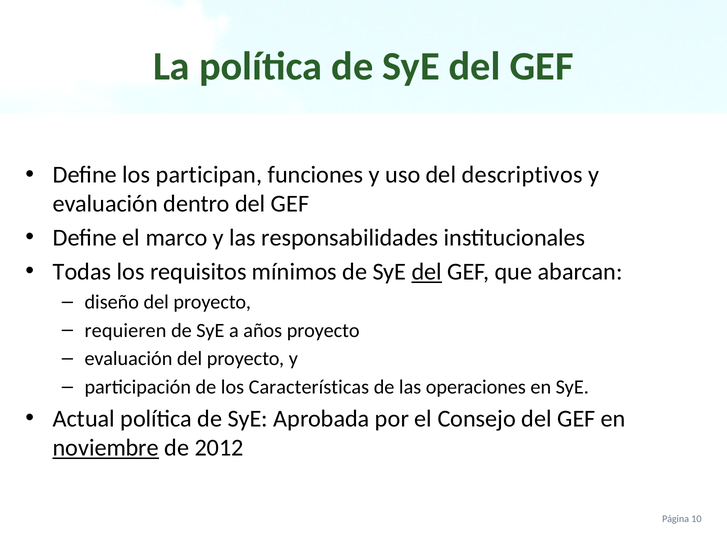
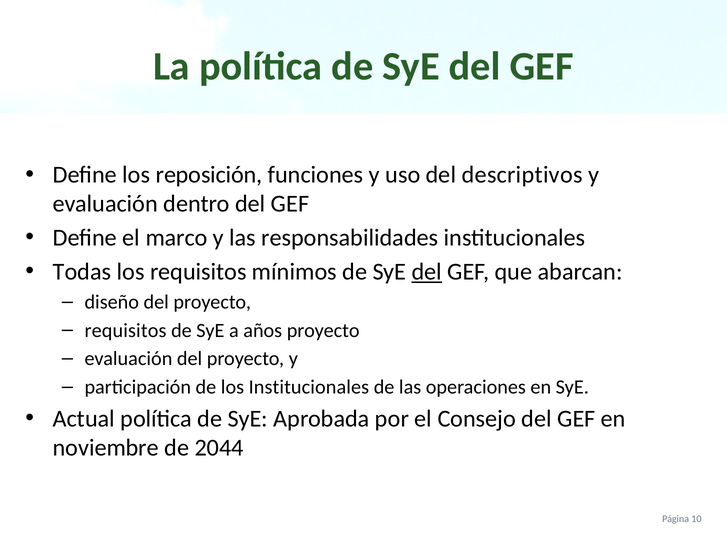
participan: participan -> reposición (209, 175)
requieren: requieren -> requisitos (125, 331)
los Características: Características -> Institucionales (309, 387)
noviembre underline: present -> none (106, 448)
2012: 2012 -> 2044 (219, 448)
